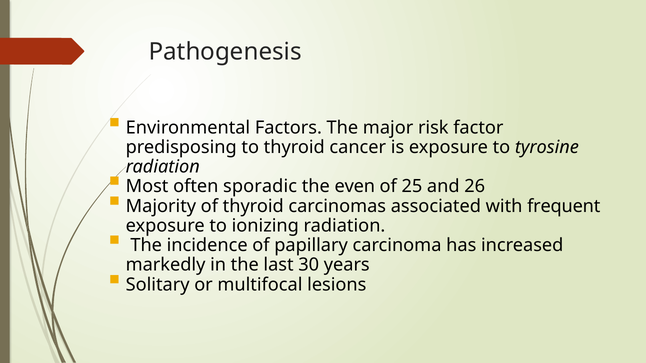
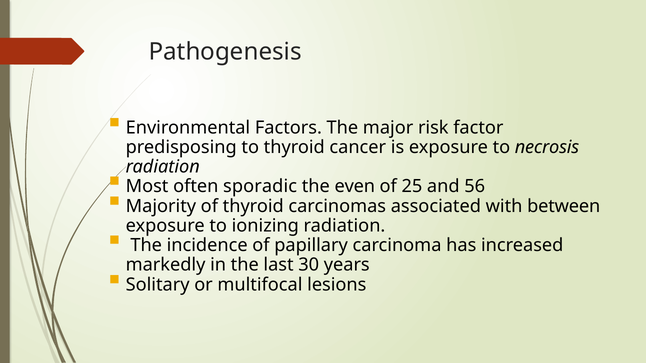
tyrosine: tyrosine -> necrosis (547, 147)
26: 26 -> 56 (475, 187)
frequent: frequent -> between (564, 206)
